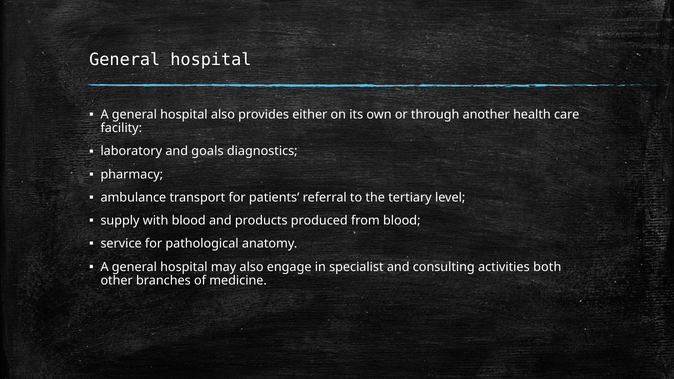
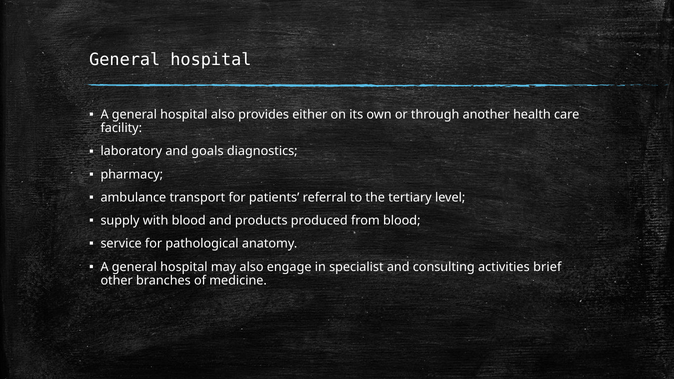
both: both -> brief (547, 267)
